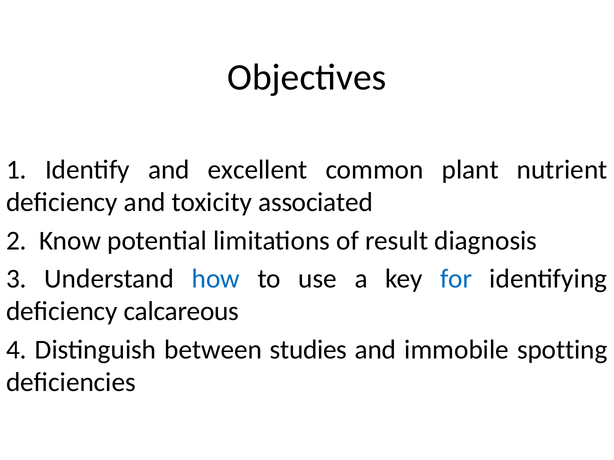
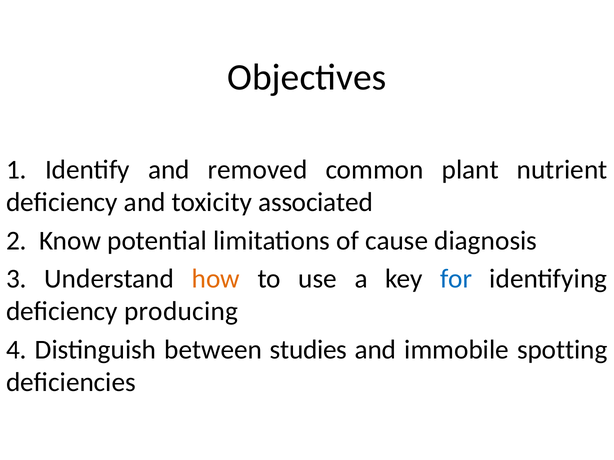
excellent: excellent -> removed (258, 170)
result: result -> cause (397, 241)
how colour: blue -> orange (216, 279)
calcareous: calcareous -> producing (181, 312)
